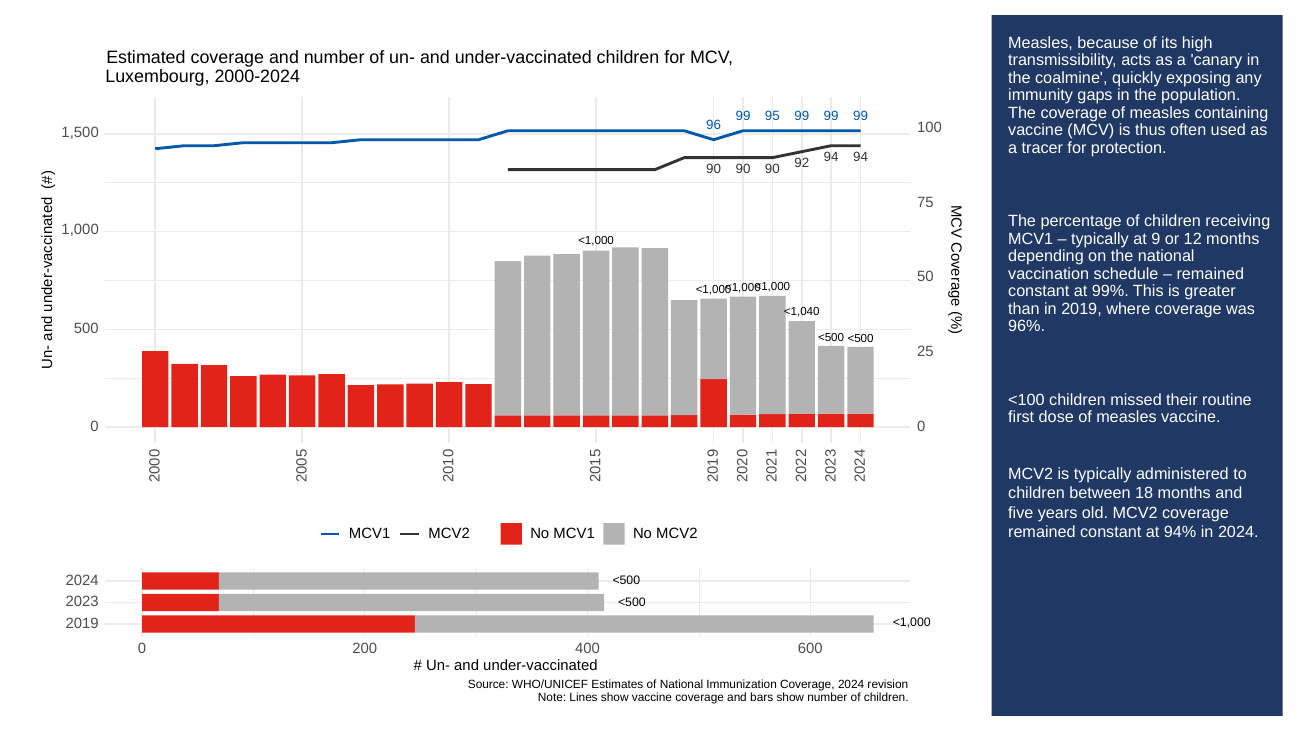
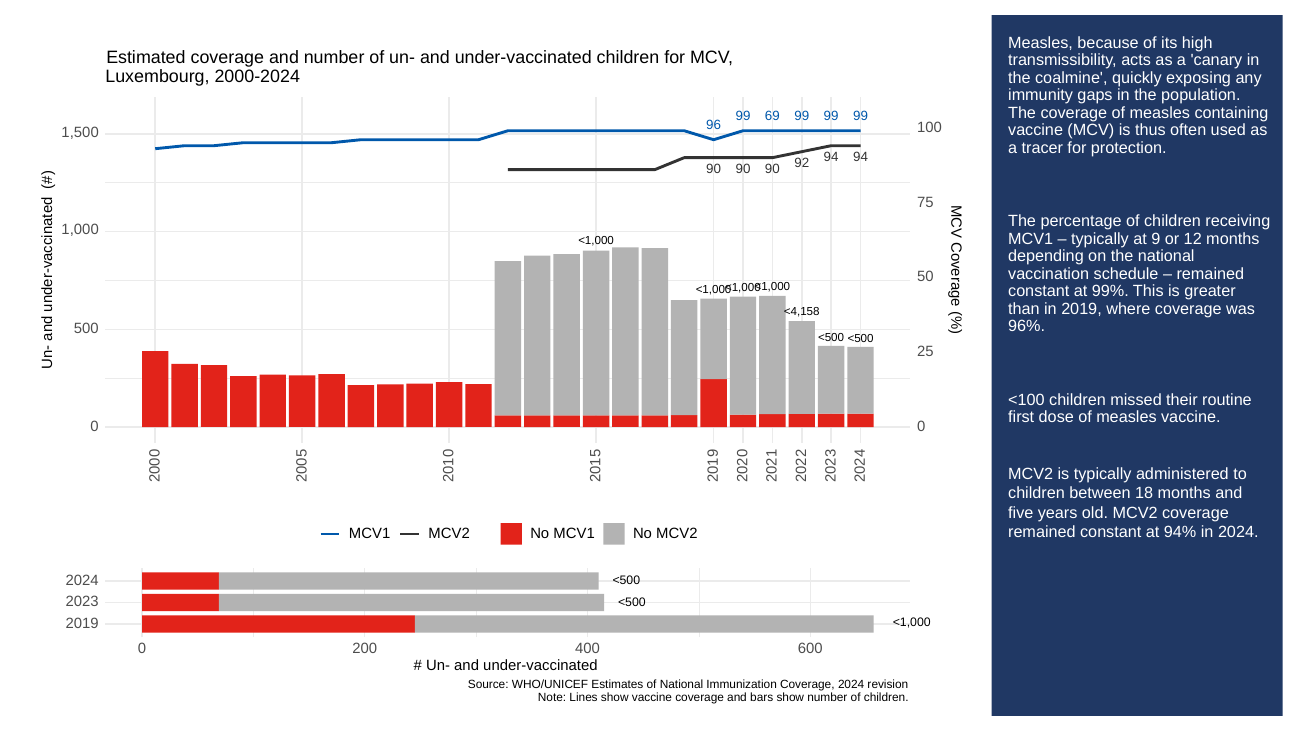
95: 95 -> 69 (772, 116)
<1,040: <1,040 -> <4,158 (802, 312)
